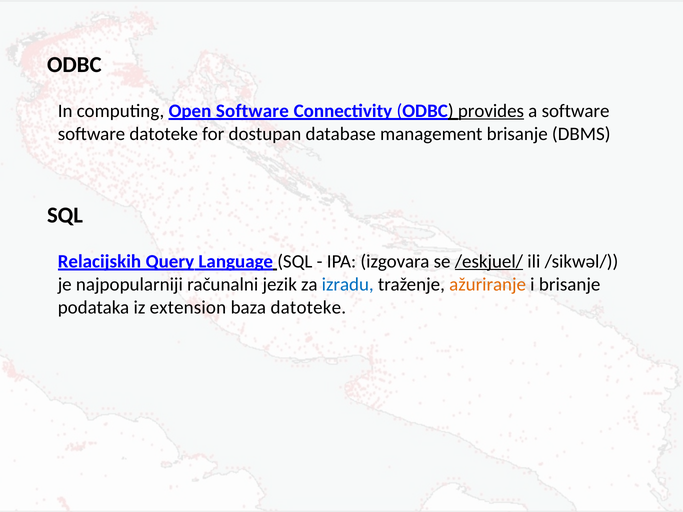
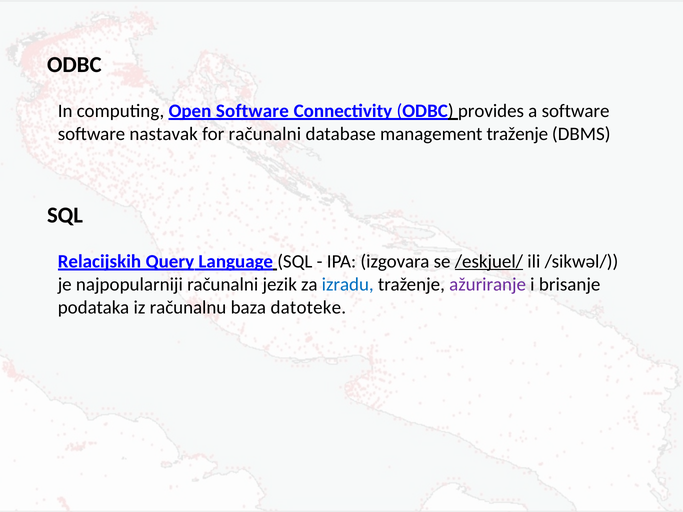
provides underline: present -> none (491, 111)
software datoteke: datoteke -> nastavak (164, 134)
for dostupan: dostupan -> računalni (265, 134)
management brisanje: brisanje -> traženje (517, 134)
ažuriranje colour: orange -> purple (488, 285)
extension: extension -> računalnu (188, 307)
